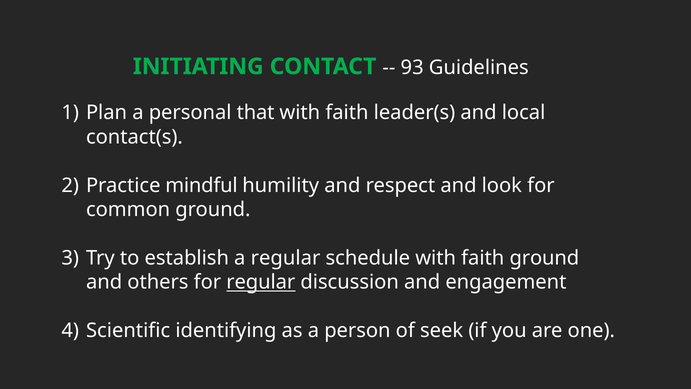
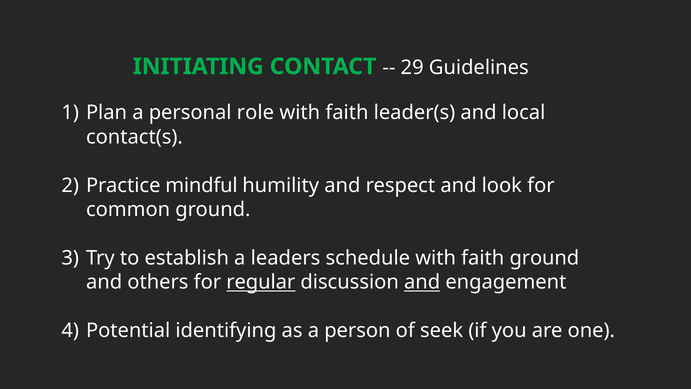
93: 93 -> 29 (412, 67)
that: that -> role (255, 113)
a regular: regular -> leaders (286, 258)
and underline: none -> present (422, 282)
Scientific: Scientific -> Potential (128, 330)
